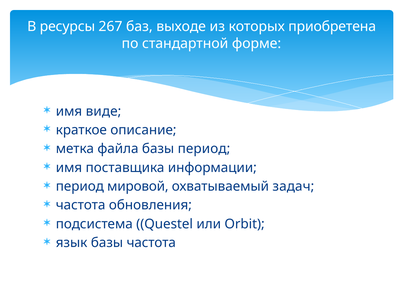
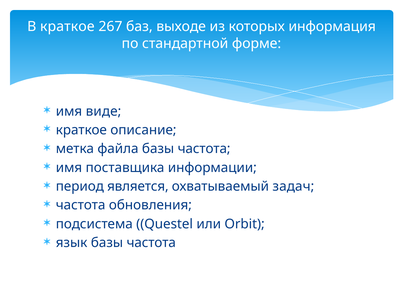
В ресурсы: ресурсы -> краткое (67, 27)
приобретена: приобретена -> информация (332, 27)
файла базы период: период -> частота (204, 149)
мировой: мировой -> является (138, 187)
